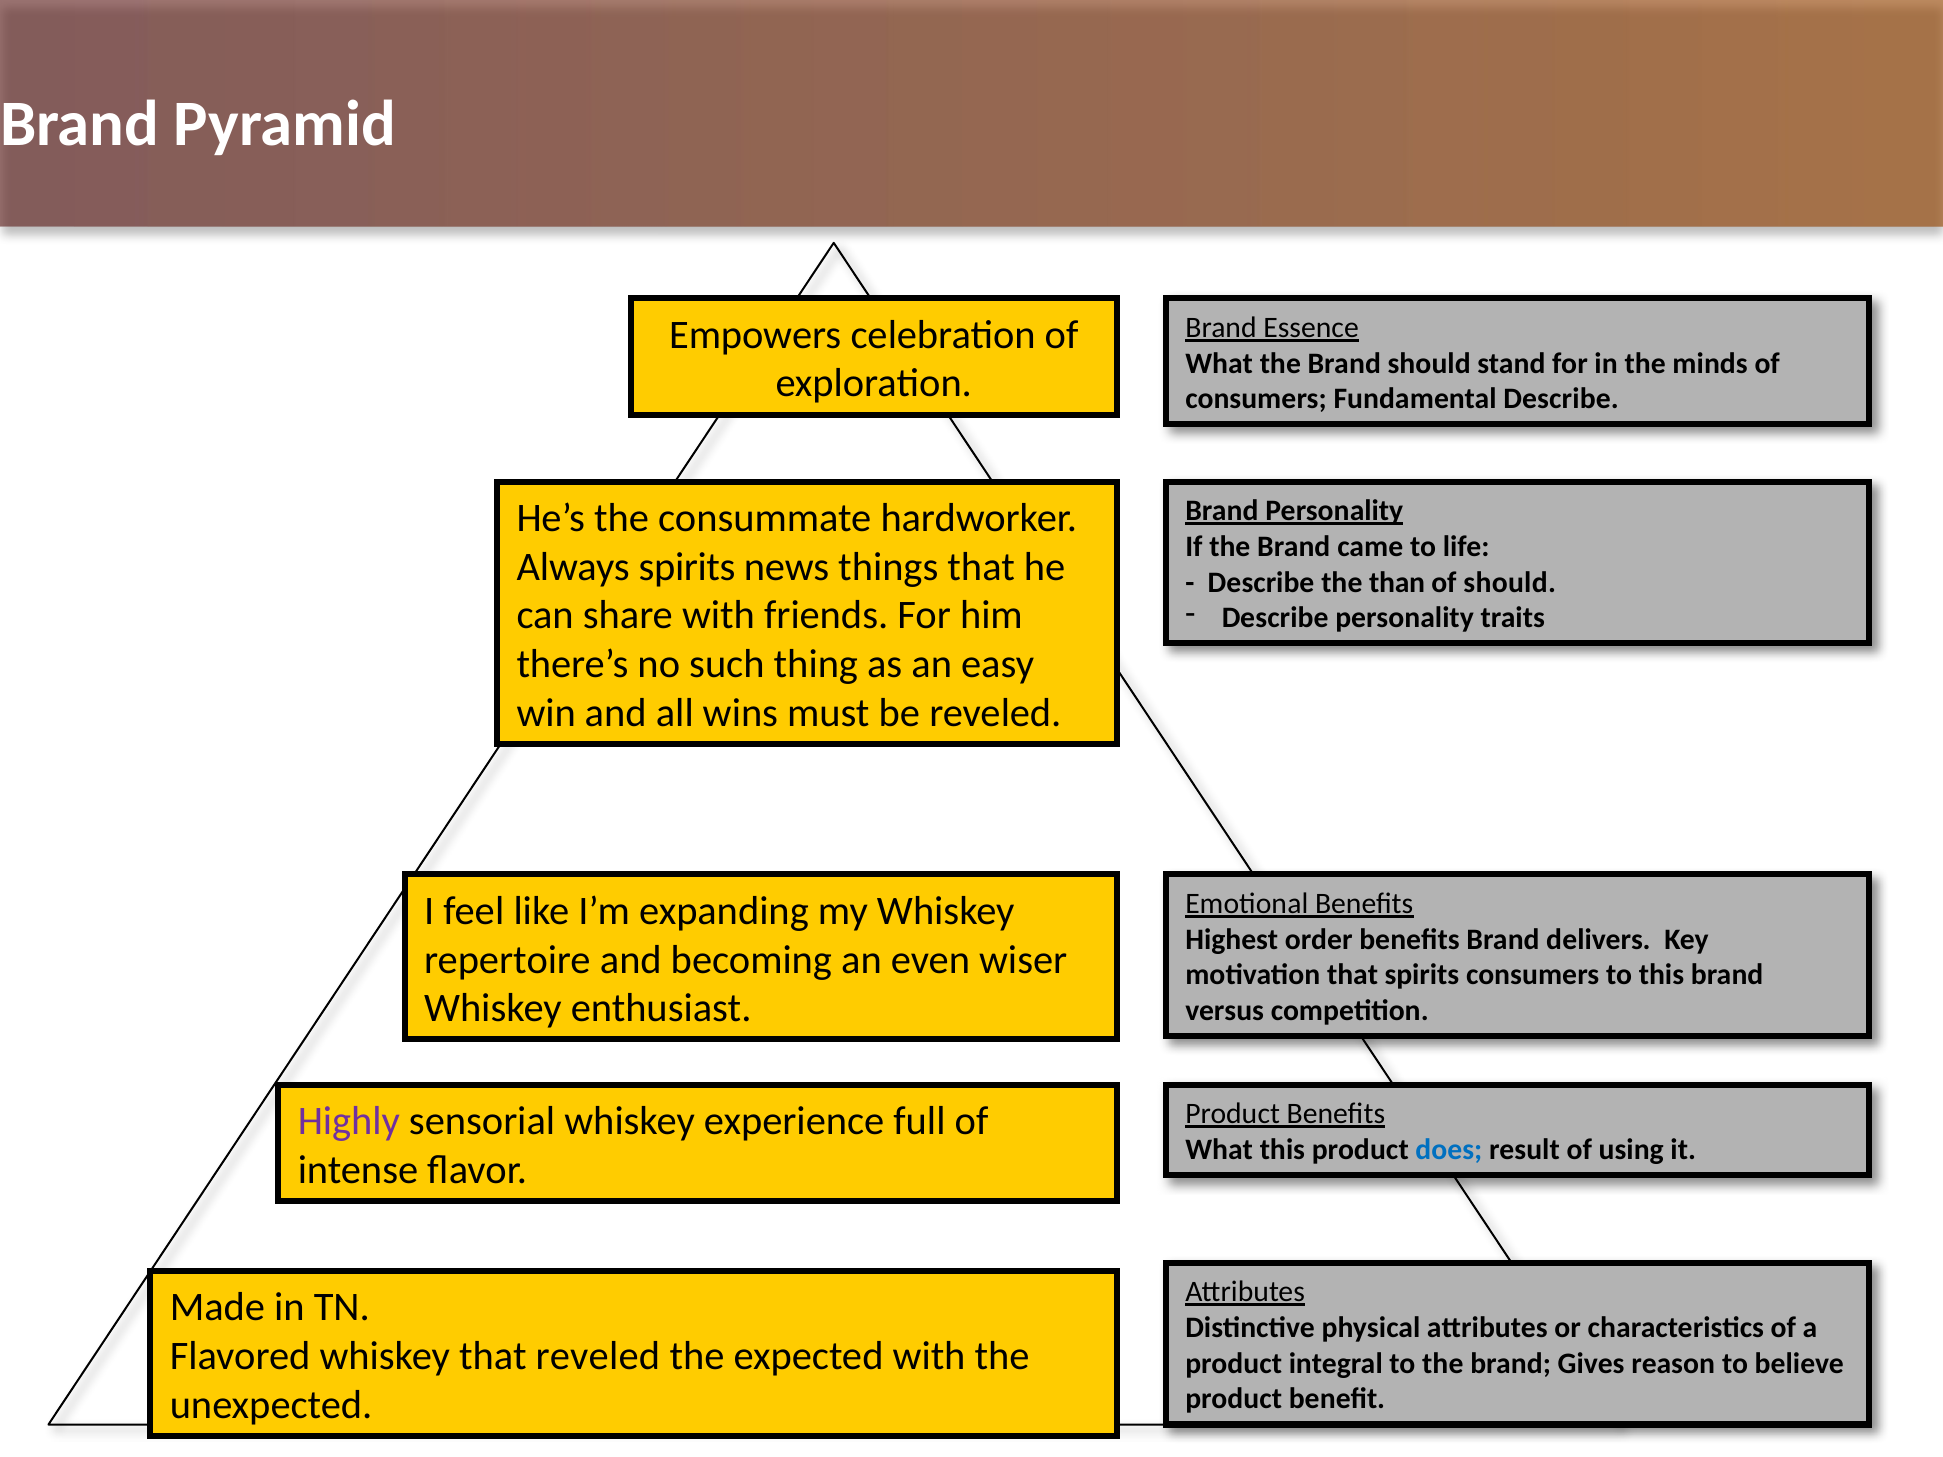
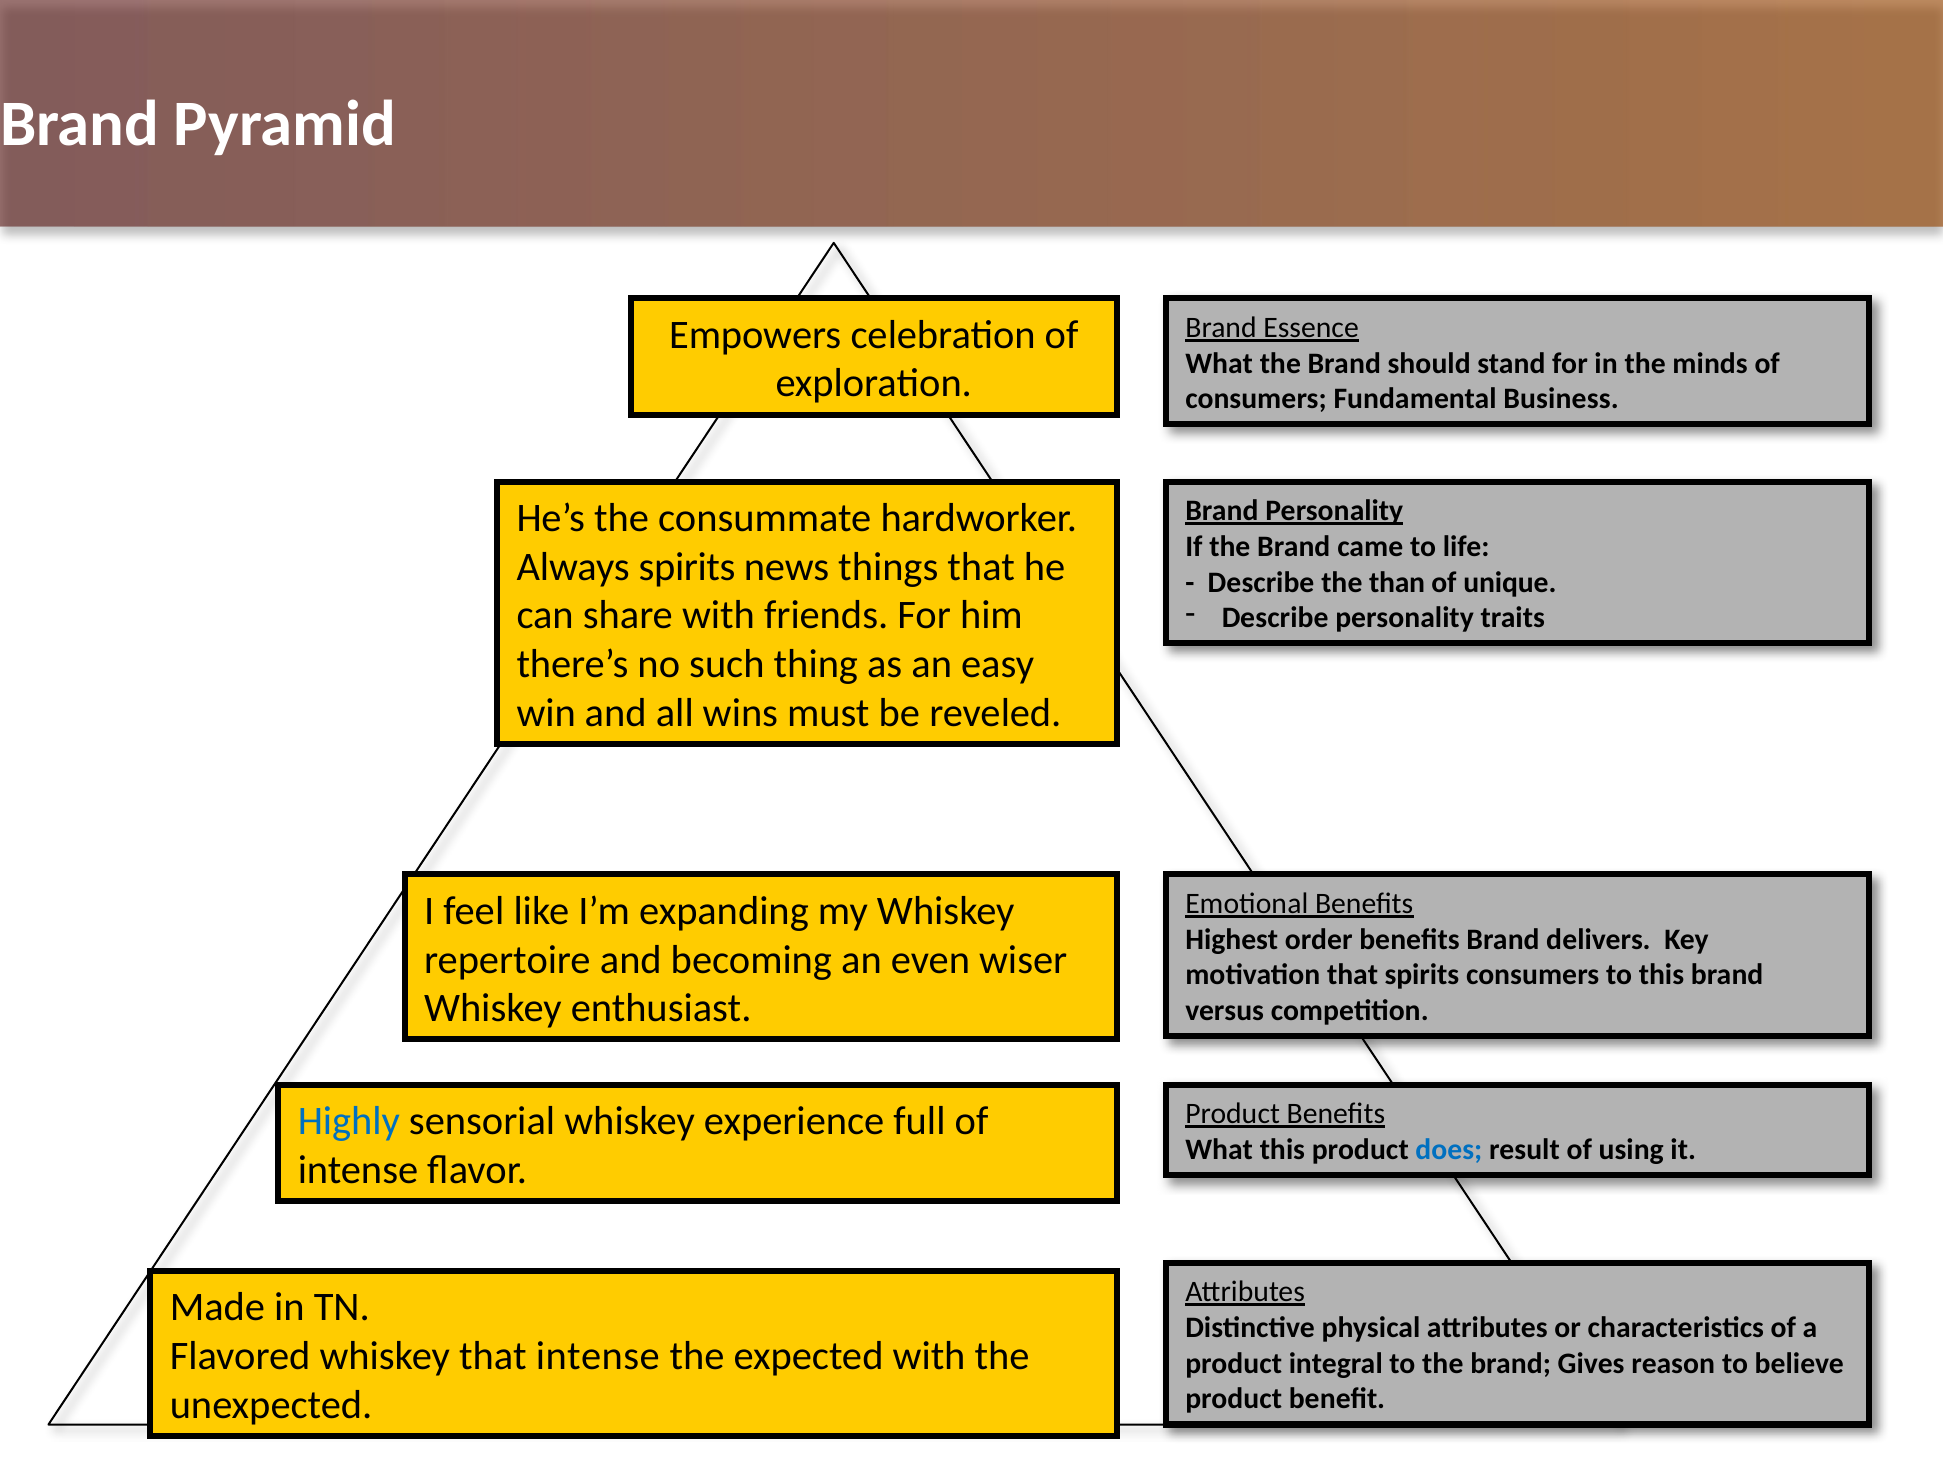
Fundamental Describe: Describe -> Business (1561, 399)
of should: should -> unique (1510, 583)
Highly colour: purple -> blue (349, 1122)
that reveled: reveled -> intense (598, 1356)
